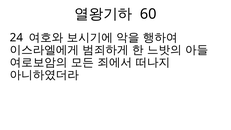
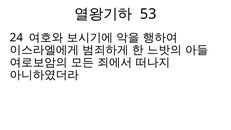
60: 60 -> 53 (148, 14)
